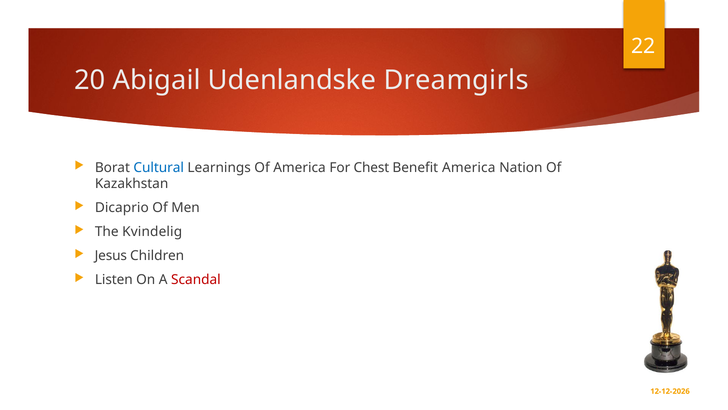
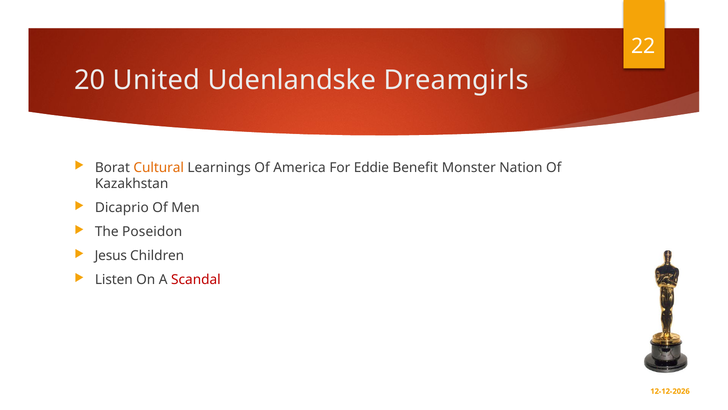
Abigail: Abigail -> United (157, 80)
Cultural colour: blue -> orange (159, 167)
Chest: Chest -> Eddie (371, 167)
Benefit America: America -> Monster (469, 167)
Kvindelig: Kvindelig -> Poseidon (152, 232)
